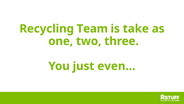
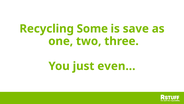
Team: Team -> Some (92, 29)
take: take -> save (136, 29)
